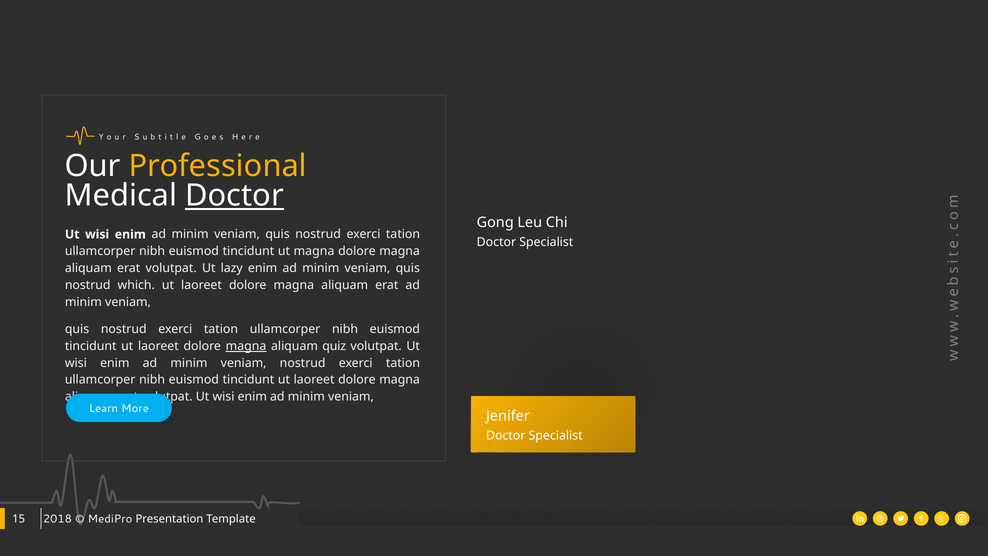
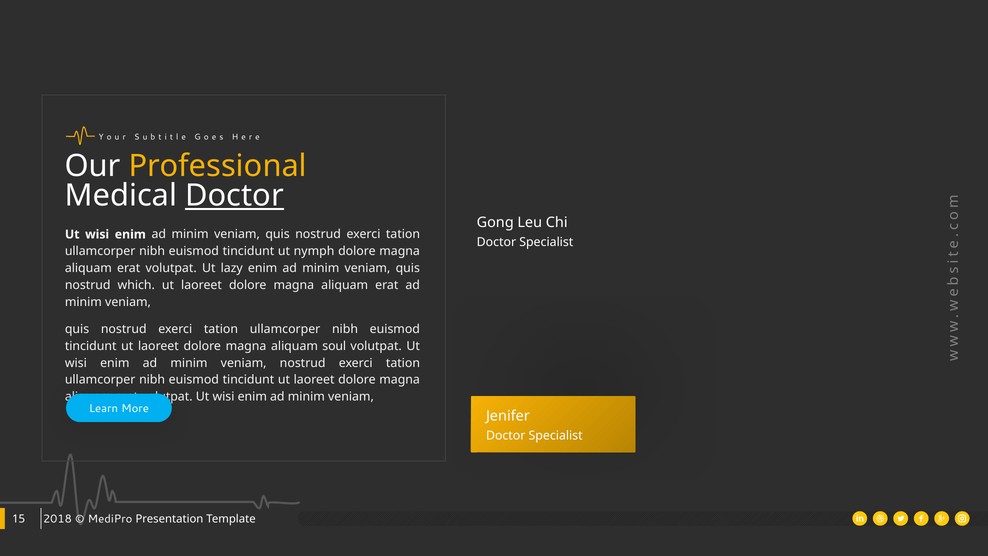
ut magna: magna -> nymph (314, 251)
magna underline: present -> none (246, 346)
quiz: quiz -> soul (334, 346)
